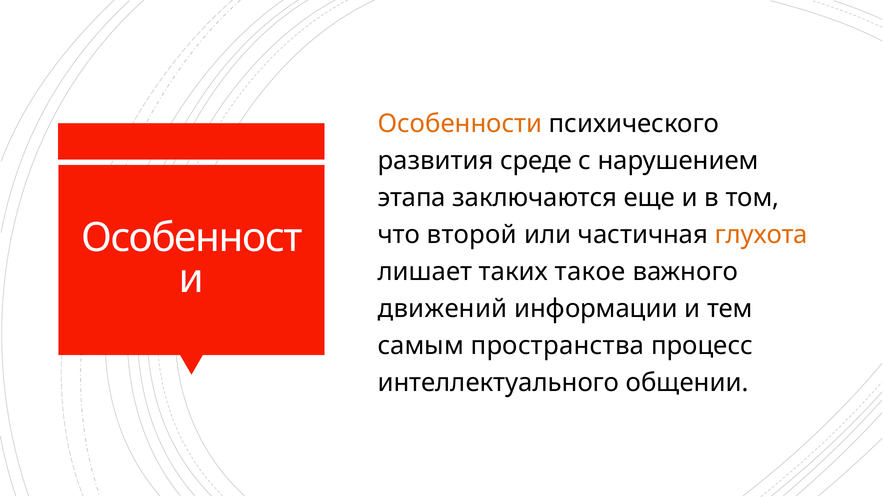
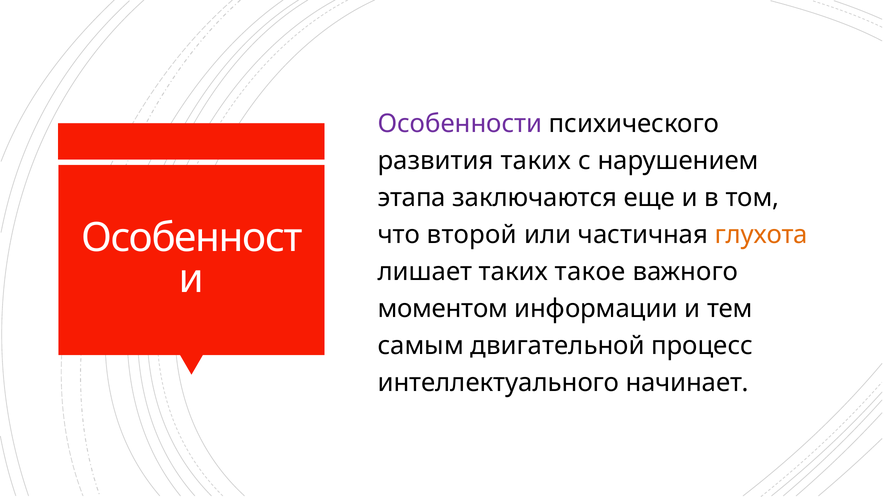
Особенности colour: orange -> purple (460, 124)
развития среде: среде -> таких (536, 161)
движений: движений -> моментом (443, 309)
пространства: пространства -> двигательной (558, 346)
общении: общении -> начинает (687, 383)
